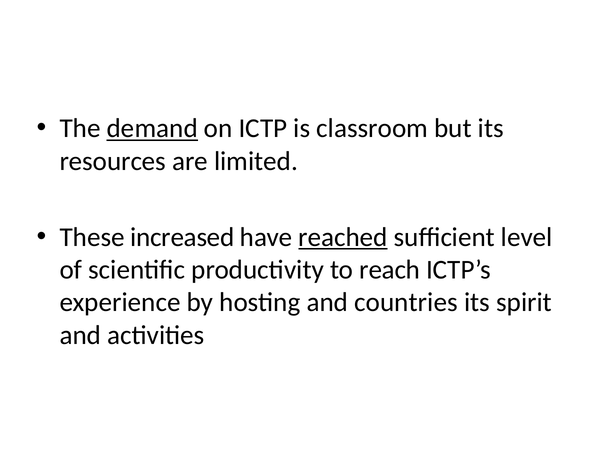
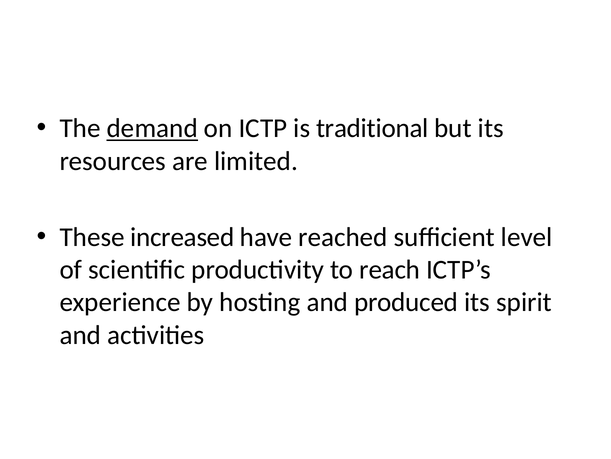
classroom: classroom -> traditional (372, 128)
reached underline: present -> none (343, 237)
countries: countries -> produced (406, 302)
